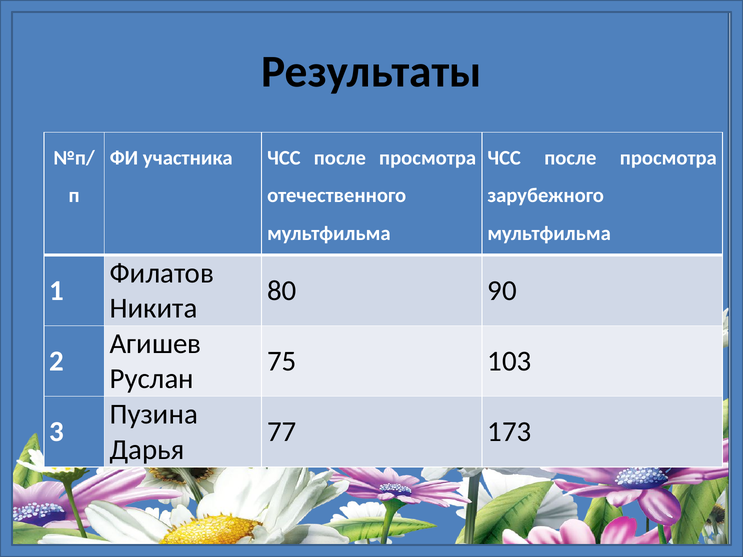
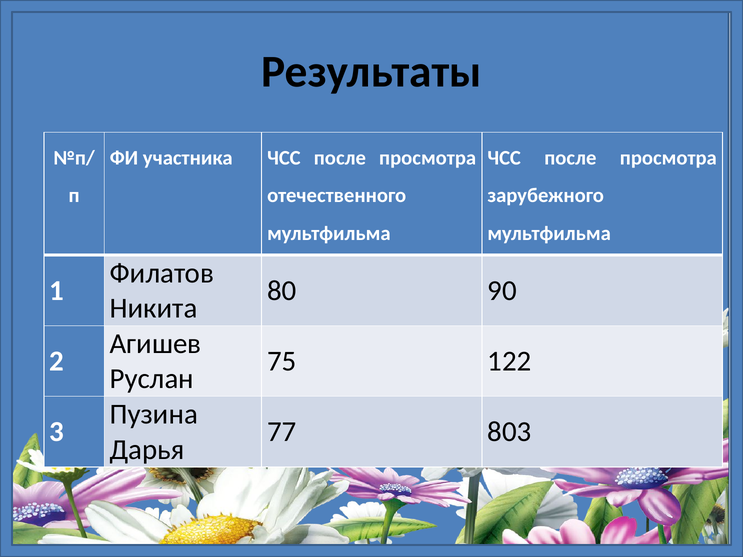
103: 103 -> 122 (509, 361)
173: 173 -> 803 (509, 432)
